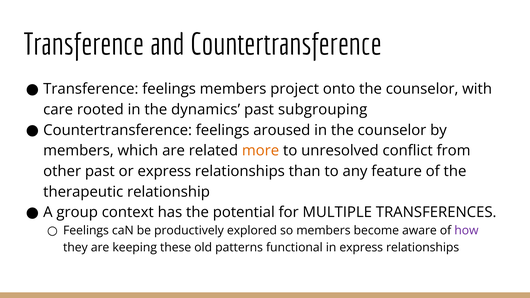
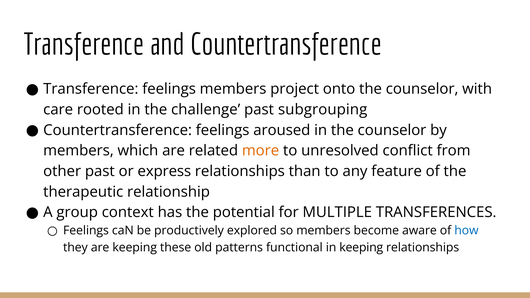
dynamics: dynamics -> challenge (206, 110)
how colour: purple -> blue (466, 231)
in express: express -> keeping (361, 247)
